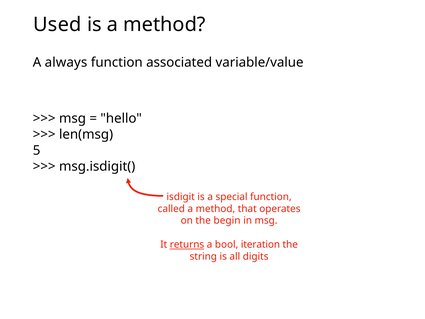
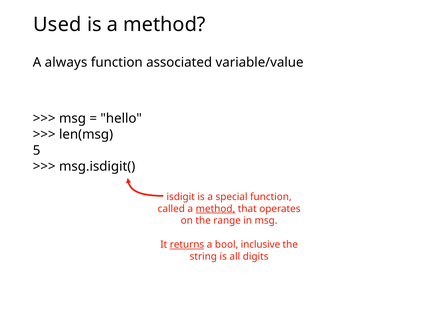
method underline: none -> present (215, 209)
begin: begin -> range (227, 221)
iteration: iteration -> inclusive (260, 244)
